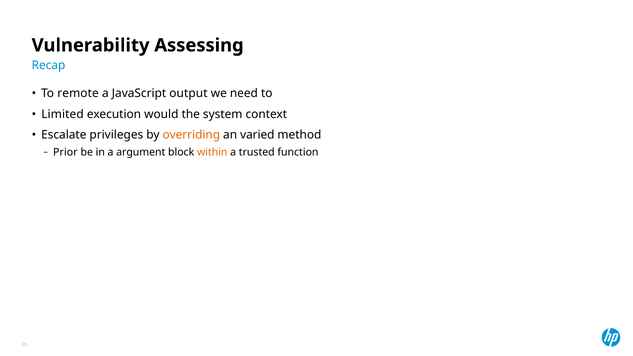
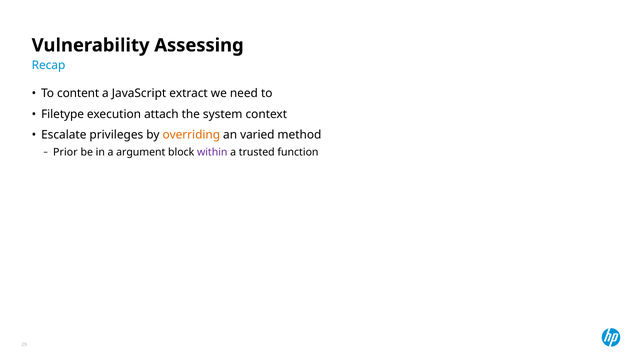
remote: remote -> content (78, 93)
output: output -> extract (189, 93)
Limited: Limited -> Filetype (63, 114)
would: would -> attach (161, 114)
within colour: orange -> purple (212, 152)
